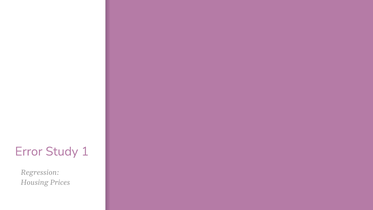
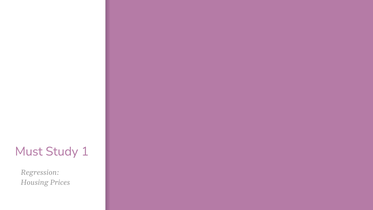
Error: Error -> Must (29, 151)
